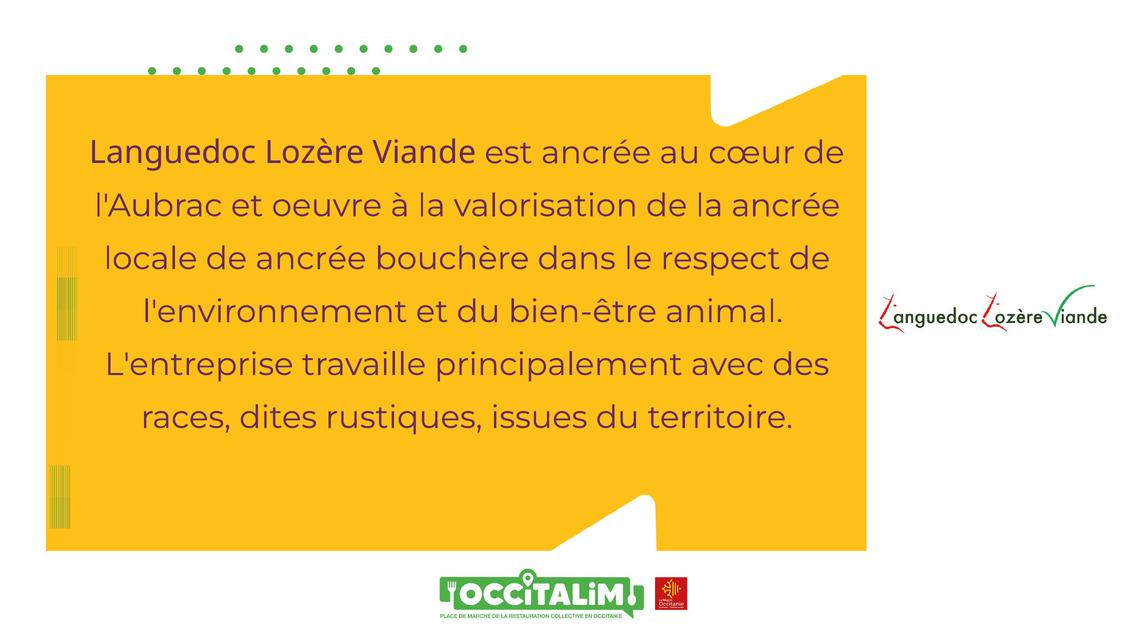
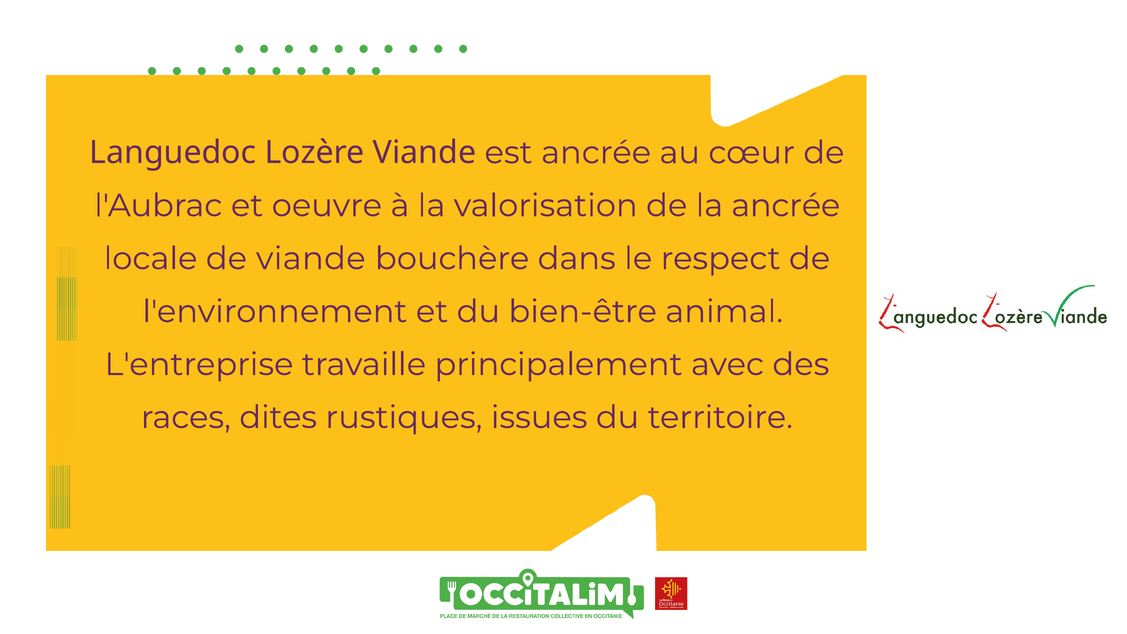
de ancrée: ancrée -> viande (311, 259)
